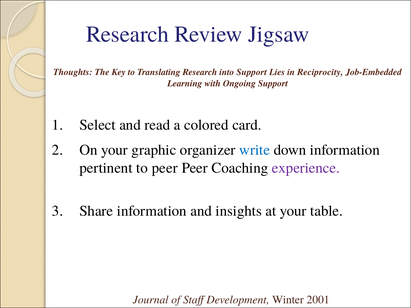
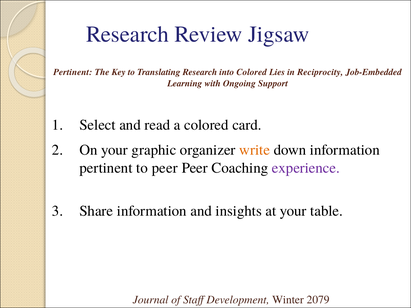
Thoughts: Thoughts -> Pertinent (73, 72)
into Support: Support -> Colored (252, 72)
write colour: blue -> orange (255, 150)
2001: 2001 -> 2079 (318, 300)
